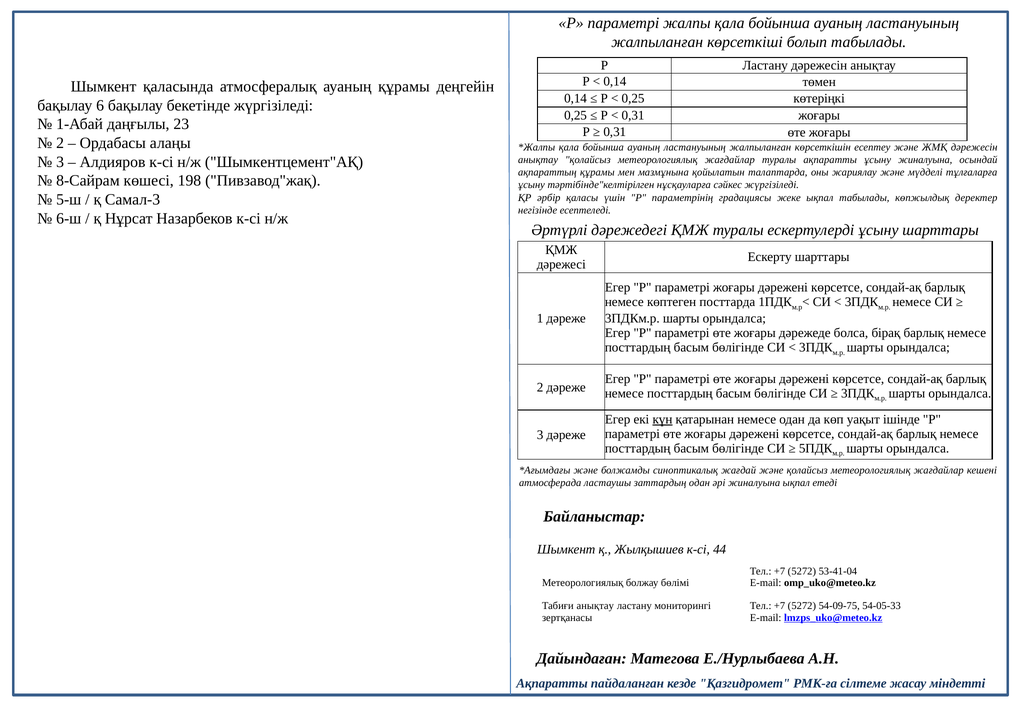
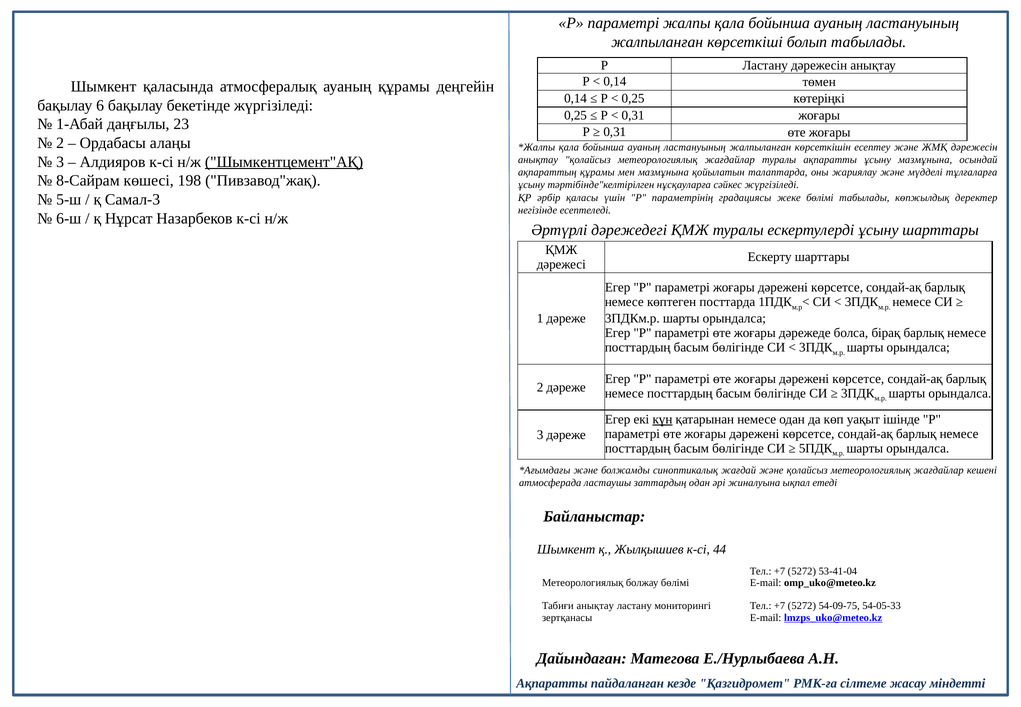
Шымкентцемент"АҚ underline: none -> present (284, 162)
ұсыну жиналуына: жиналуына -> мазмұнына (925, 160)
жеке ықпал: ықпал -> бөлімі (820, 198)
